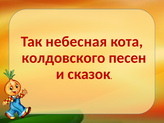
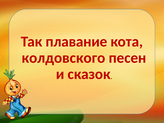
небесная: небесная -> плавание (76, 42)
